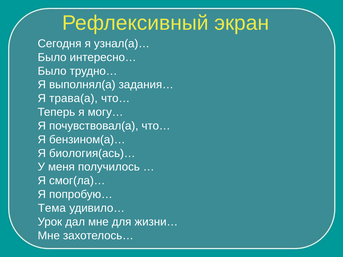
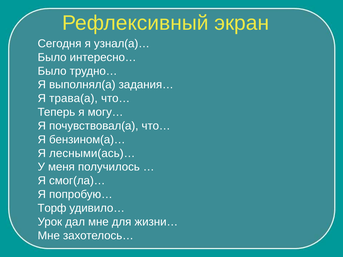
биология(ась)…: биология(ась)… -> лесными(ась)… (92, 153)
Тема: Тема -> Торф (52, 208)
